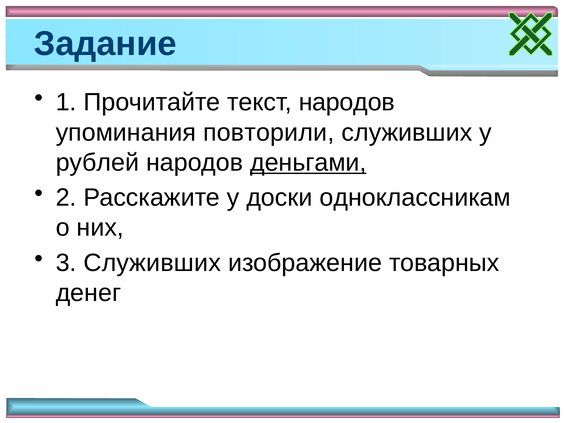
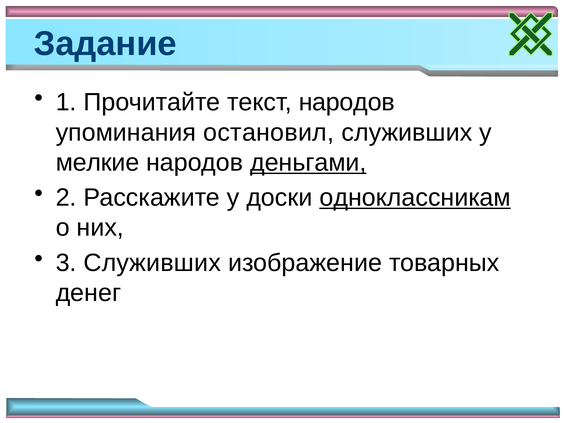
повторили: повторили -> остановил (269, 132)
рублей: рублей -> мелкие (98, 163)
одноклассникам underline: none -> present (415, 198)
